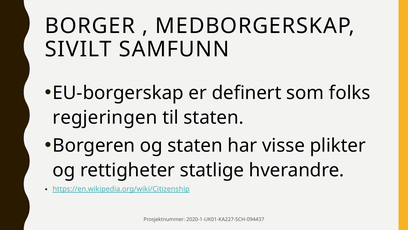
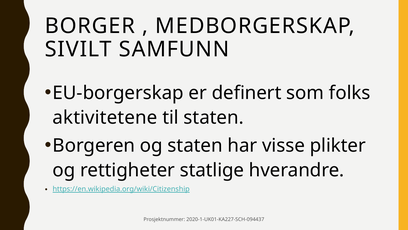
regjeringen: regjeringen -> aktivitetene (105, 118)
